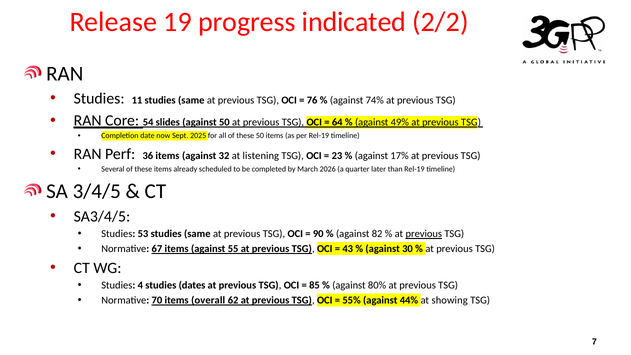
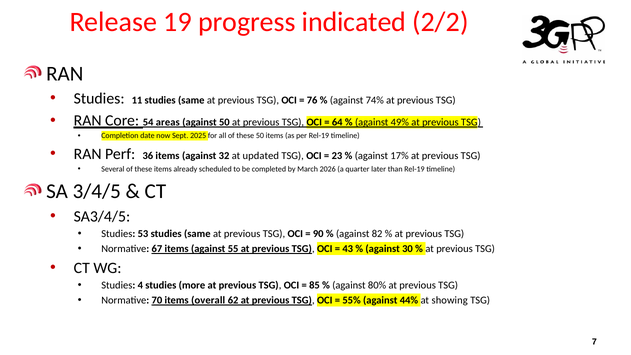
slides: slides -> areas (168, 122)
listening: listening -> updated (261, 156)
previous underline: present -> none (424, 234)
dates: dates -> more (192, 285)
